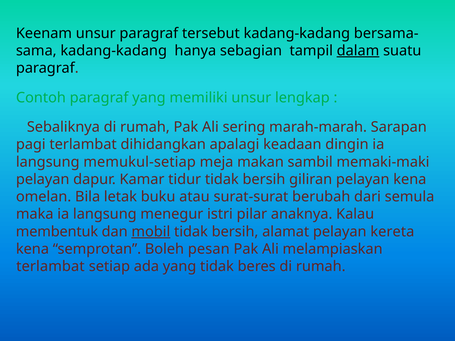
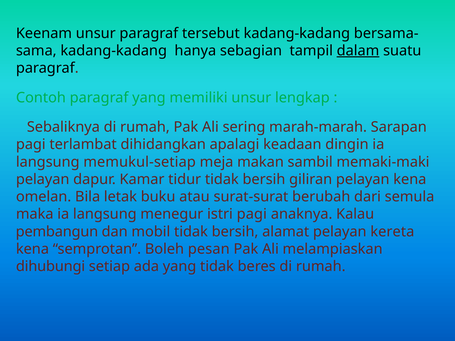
istri pilar: pilar -> pagi (252, 214)
membentuk: membentuk -> pembangun (57, 232)
mobil underline: present -> none (151, 232)
terlambat: terlambat -> dihubungi (51, 267)
